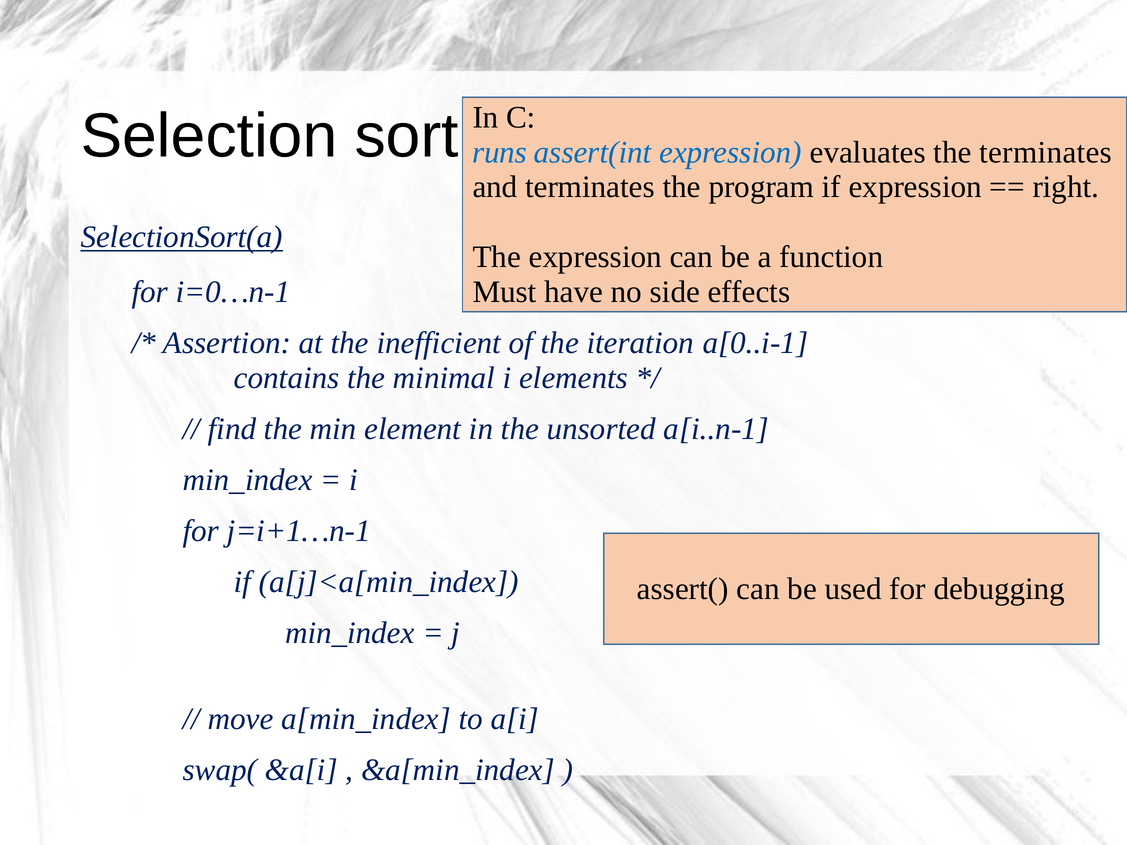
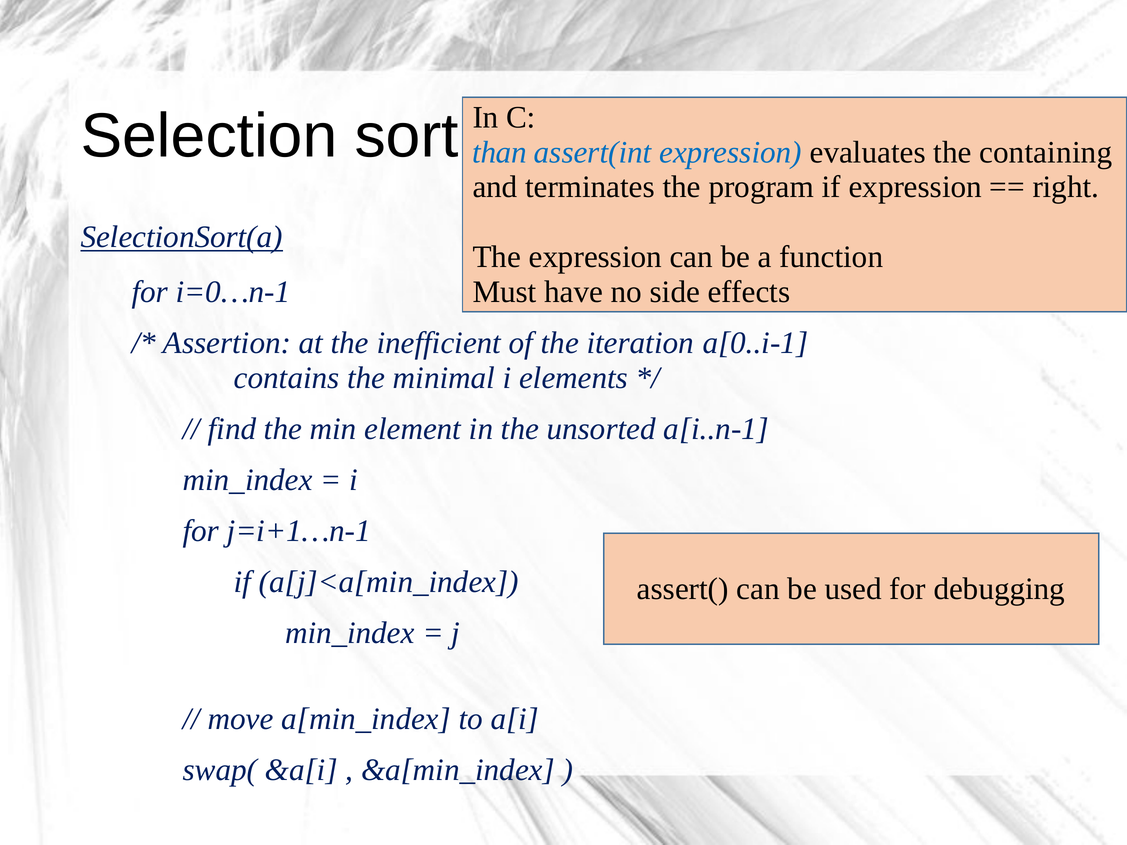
runs: runs -> than (499, 152)
the terminates: terminates -> containing (1046, 152)
